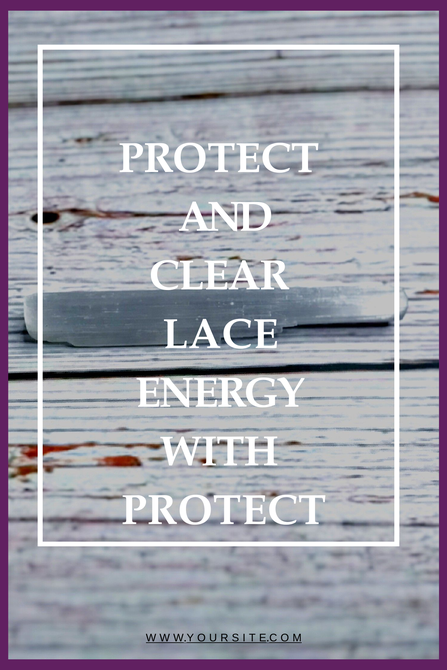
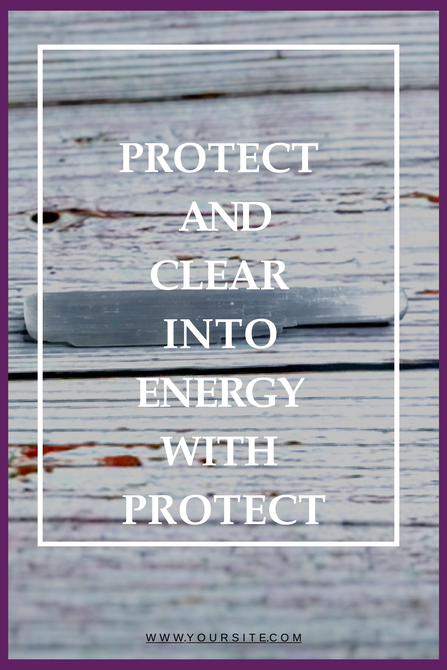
LACE: LACE -> INTO (220, 335)
